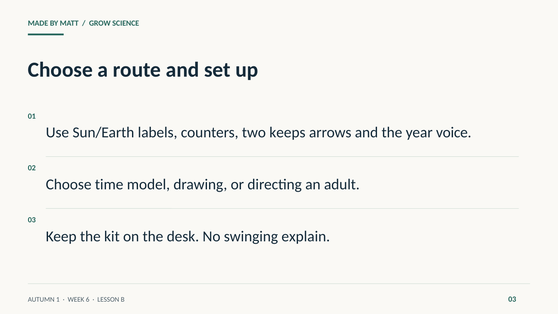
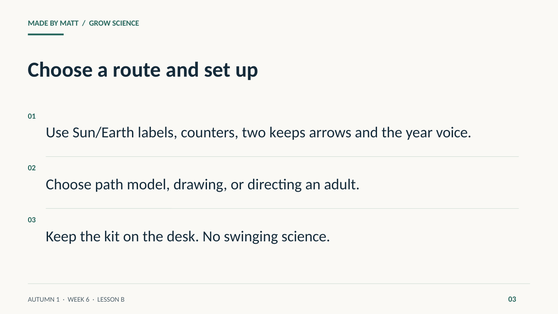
time: time -> path (109, 184)
swinging explain: explain -> science (306, 236)
